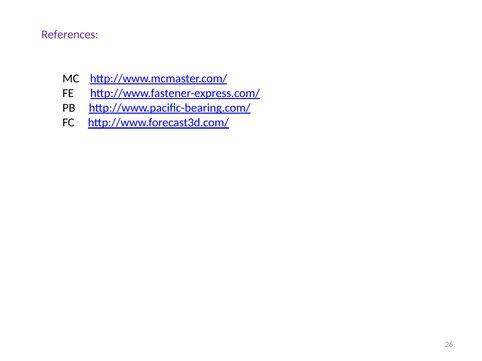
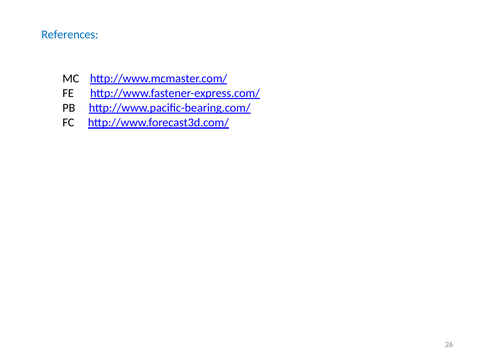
References colour: purple -> blue (70, 35)
